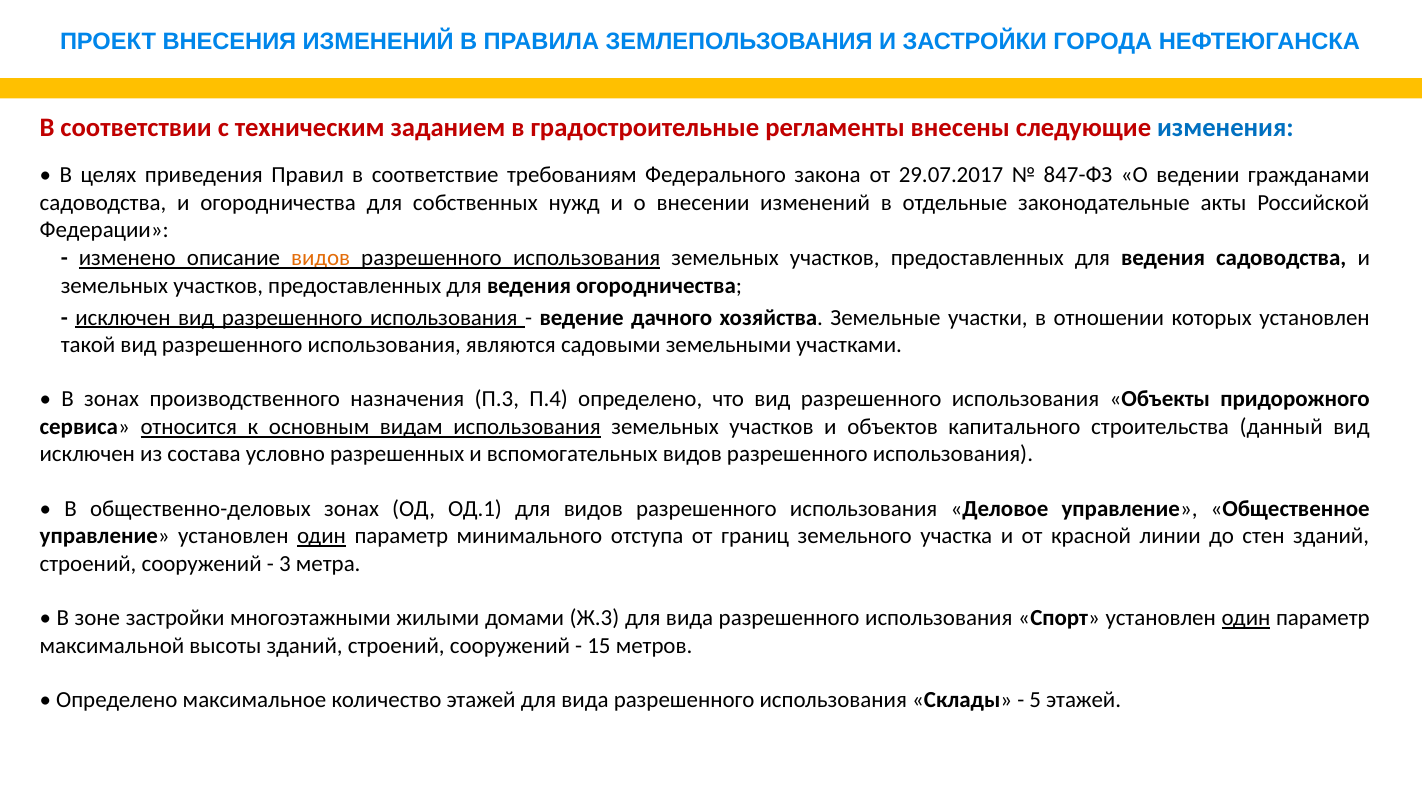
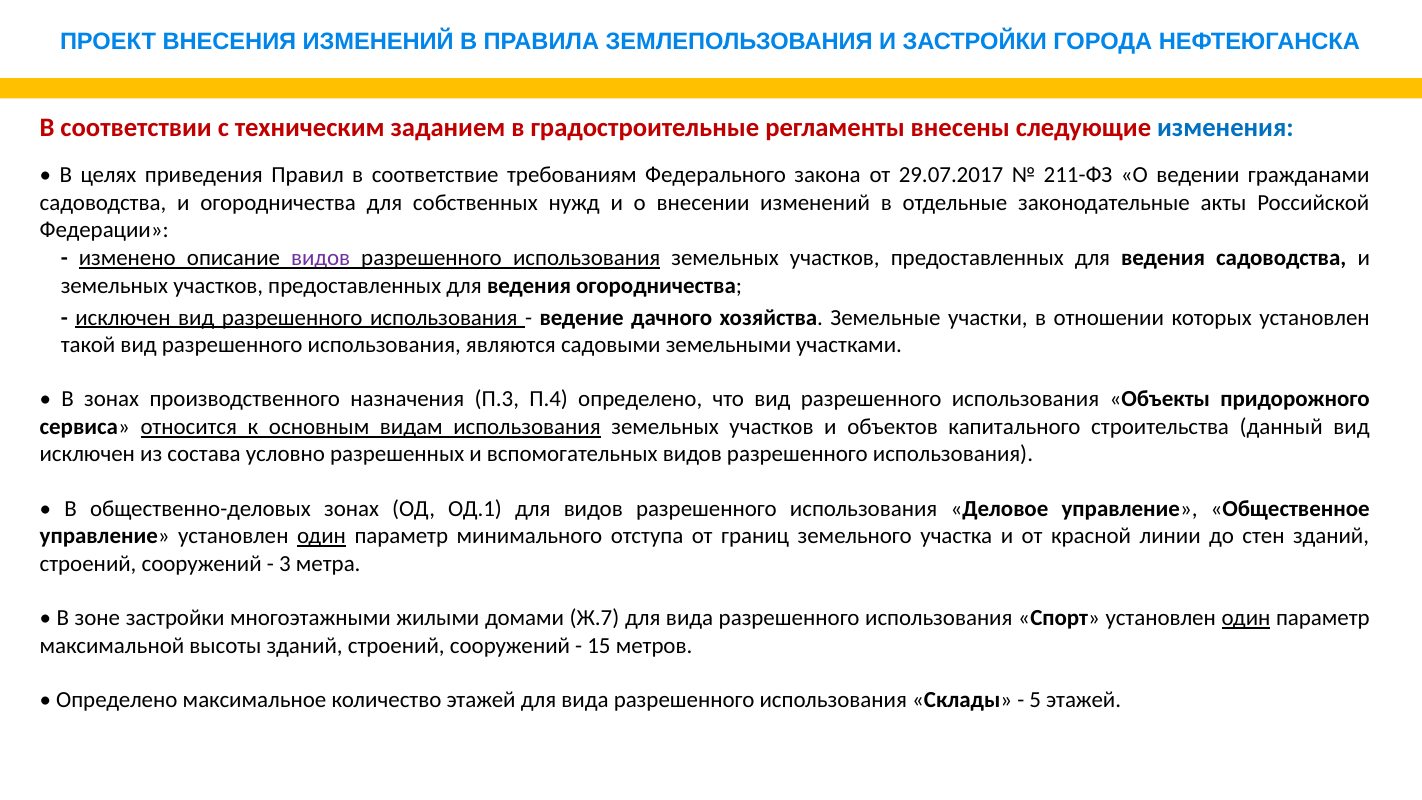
847-ФЗ: 847-ФЗ -> 211-ФЗ (1078, 175)
видов colour: orange -> purple (321, 258)
Ж.3: Ж.3 -> Ж.7 (594, 618)
